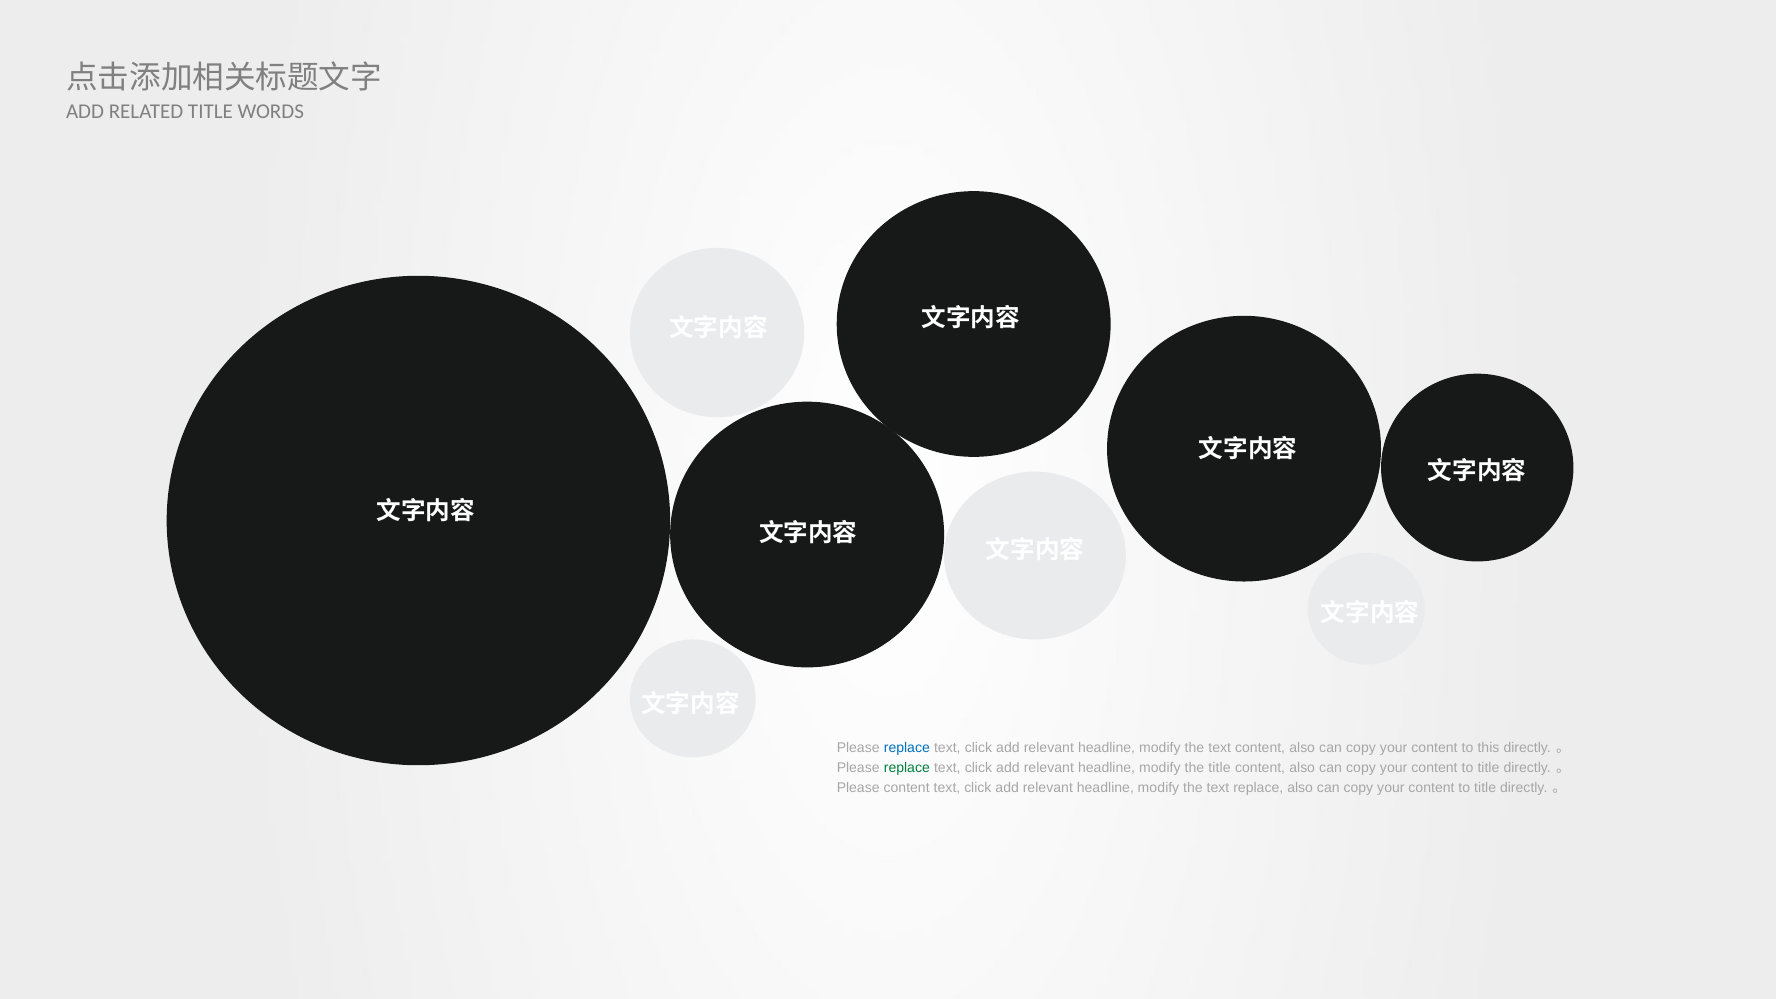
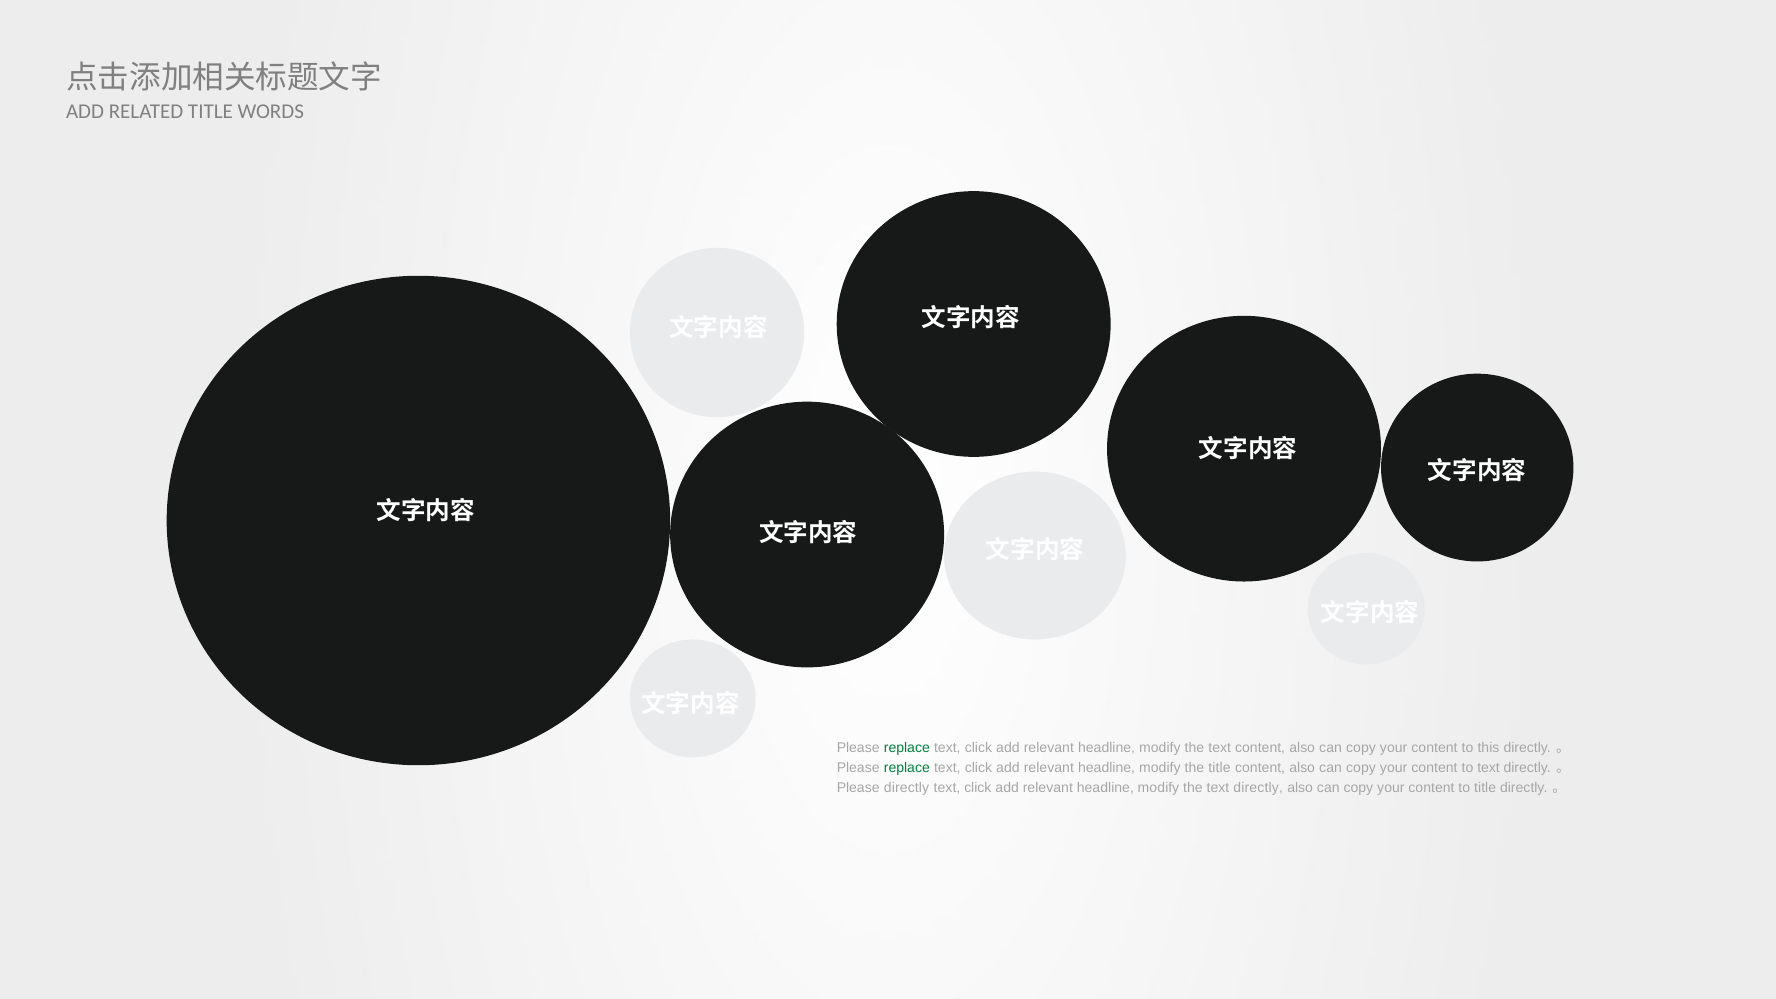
replace colour: blue -> green (907, 747)
title: title -> text (1489, 768)
Please content: content -> directly (907, 788)
the text replace: replace -> directly (1258, 788)
